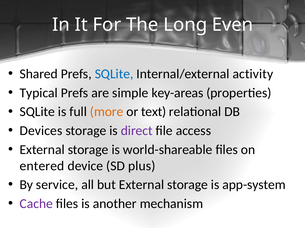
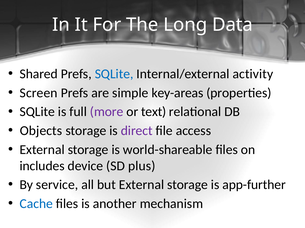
Even: Even -> Data (232, 25)
Typical: Typical -> Screen (39, 93)
more colour: orange -> purple (107, 112)
Devices: Devices -> Objects (41, 131)
entered: entered -> includes (42, 166)
app-system: app-system -> app-further (254, 185)
Cache colour: purple -> blue (36, 204)
